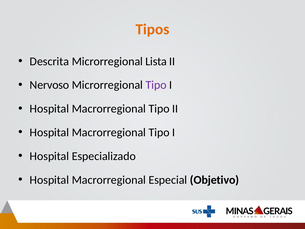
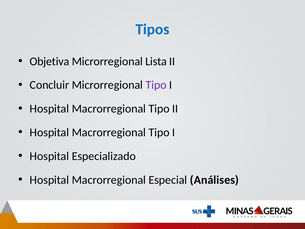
Tipos colour: orange -> blue (152, 29)
Descrita: Descrita -> Objetiva (49, 61)
Nervoso: Nervoso -> Concluir (49, 85)
Objetivo: Objetivo -> Análises (214, 180)
